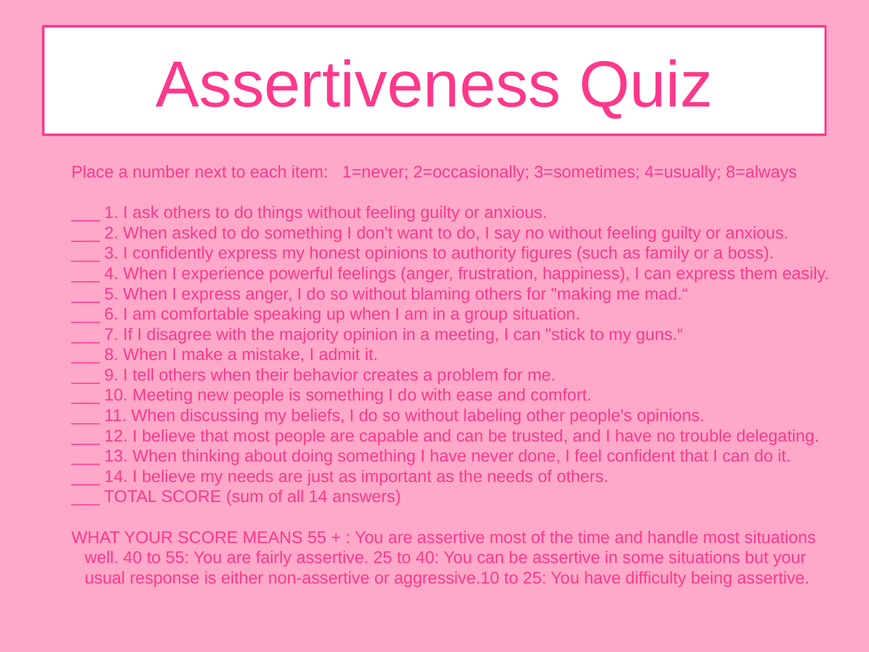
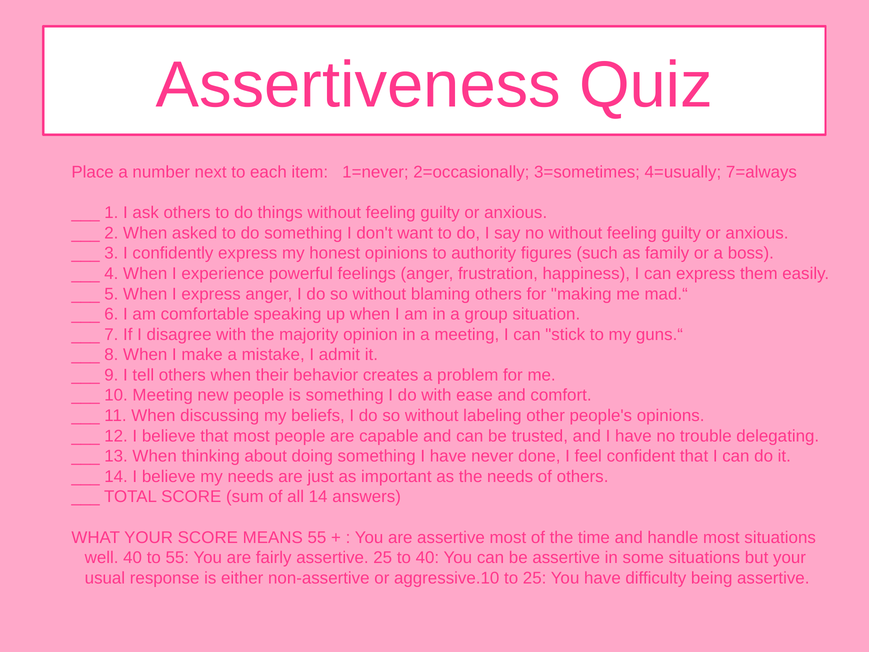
8=always: 8=always -> 7=always (761, 172)
